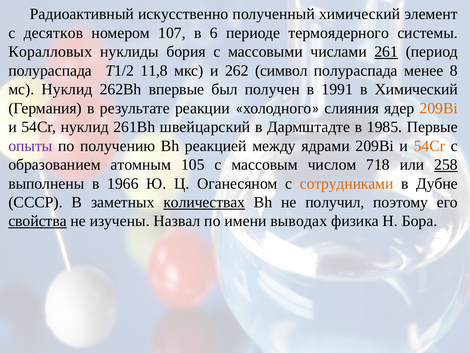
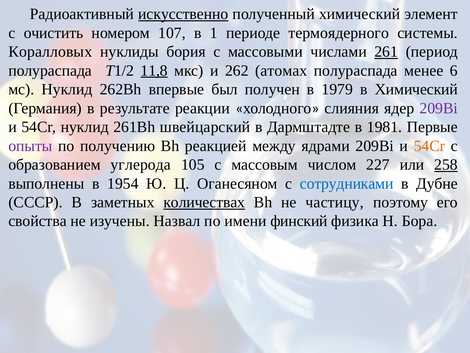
искусственно underline: none -> present (183, 14)
десятков: десятков -> очистить (54, 33)
6: 6 -> 1 (214, 33)
11,8 underline: none -> present (154, 70)
символ: символ -> атомах (281, 70)
8: 8 -> 6 (454, 70)
1991: 1991 -> 1979 (337, 89)
209Bi colour: orange -> purple (439, 108)
1985: 1985 -> 1981 (384, 127)
атомным: атомным -> углерода (141, 164)
718: 718 -> 227 (378, 164)
1966: 1966 -> 1954 (123, 183)
сотрудниками colour: orange -> blue (347, 183)
получил: получил -> частицу (335, 202)
свойства underline: present -> none (38, 221)
выводах: выводах -> финский (299, 221)
